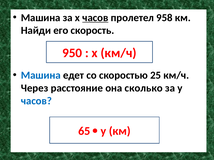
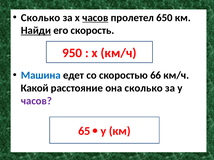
Машина: Машина -> Сколько (41, 18)
958: 958 -> 650 (164, 18)
Найди underline: none -> present (36, 31)
25: 25 -> 66 (156, 75)
Через: Через -> Какой (35, 88)
часов colour: blue -> purple (36, 101)
